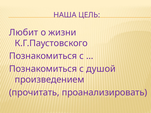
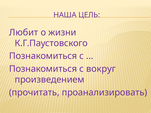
душой: душой -> вокруг (101, 69)
